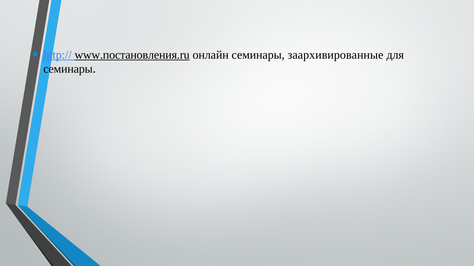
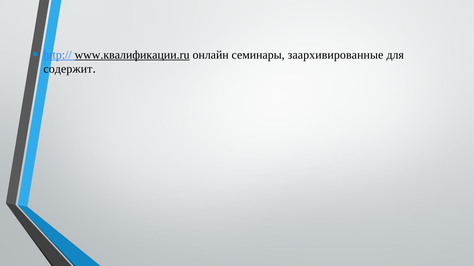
www.постановления.ru: www.постановления.ru -> www.квалификации.ru (132, 55)
семинары: семинары -> содержит (68, 69)
